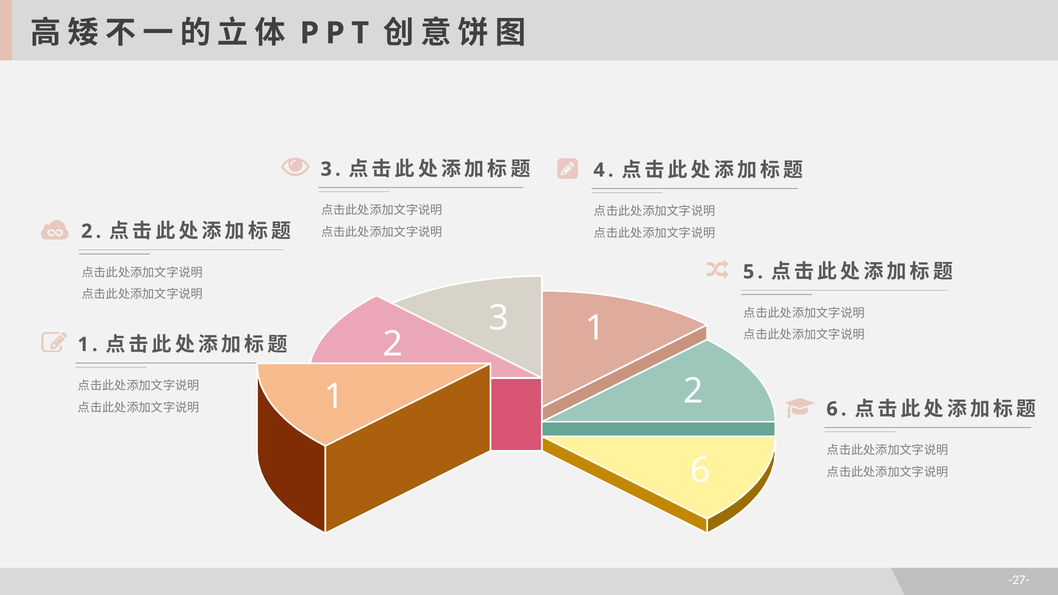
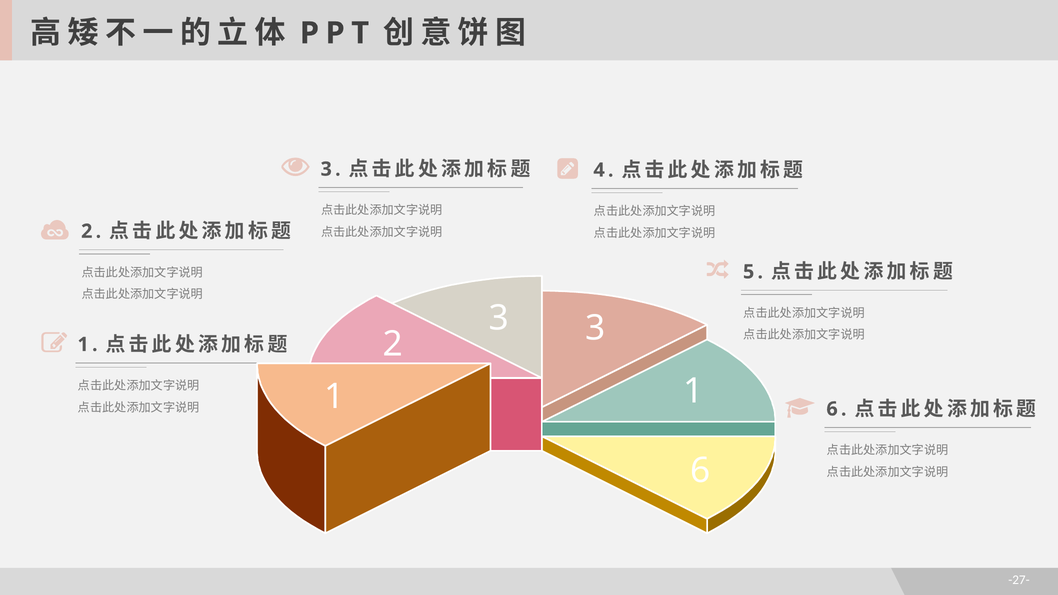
3 1: 1 -> 3 (595, 328)
2: 2 -> 1 (693, 391)
